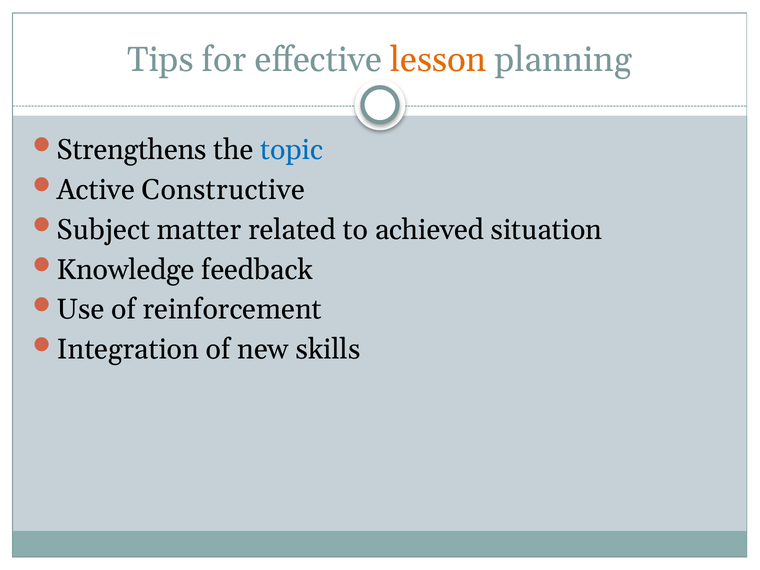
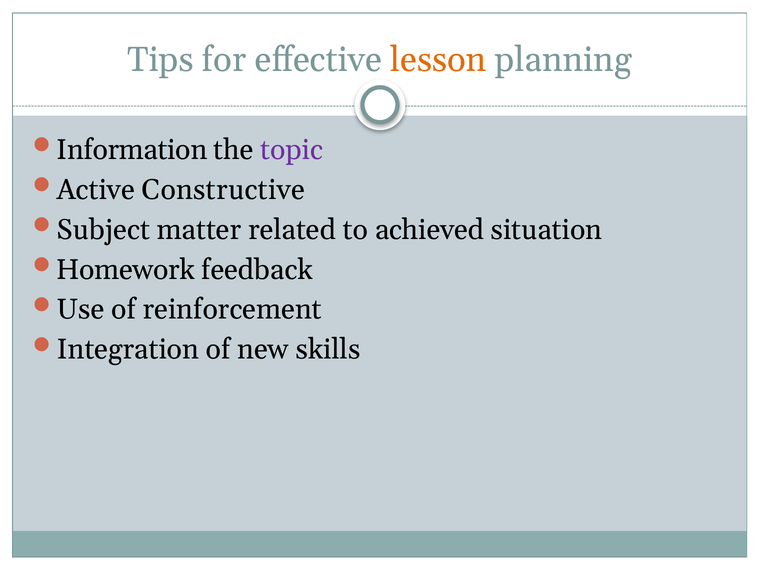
Strengthens: Strengthens -> Information (132, 150)
topic colour: blue -> purple (292, 150)
Knowledge: Knowledge -> Homework (126, 270)
